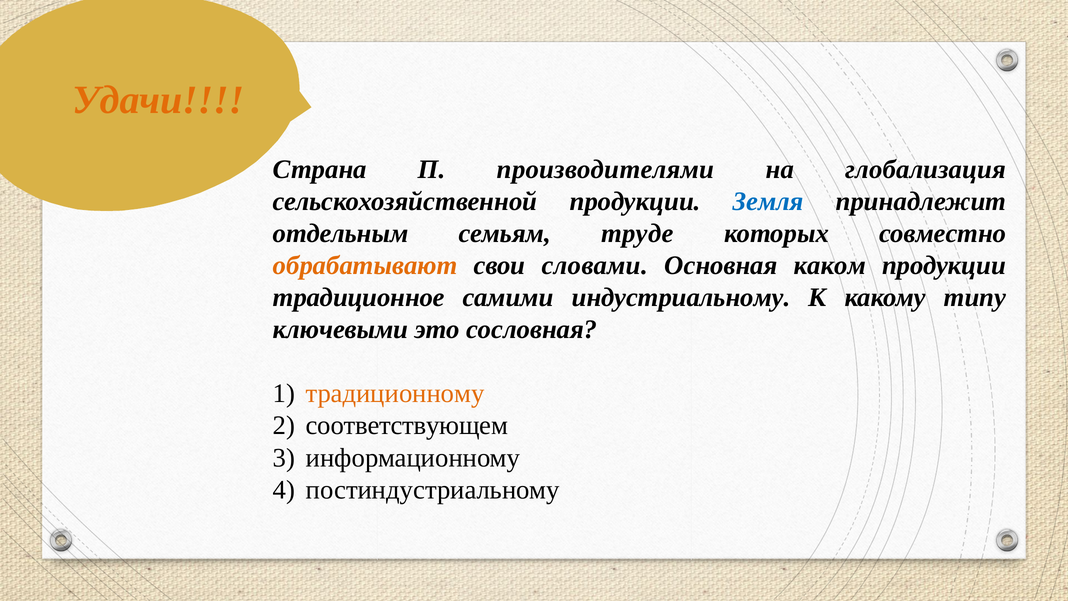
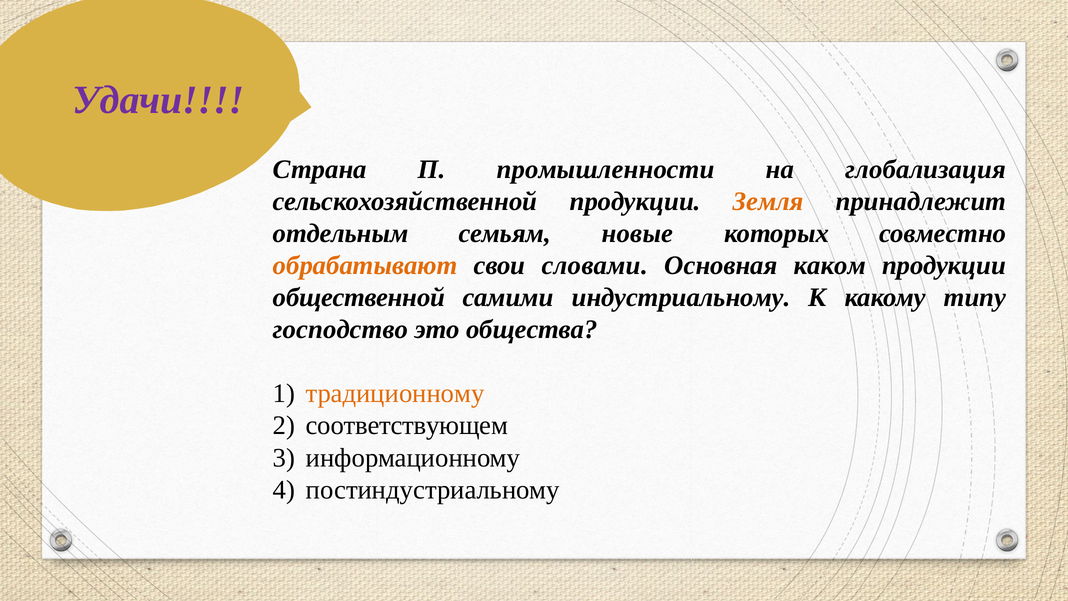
Удачи colour: orange -> purple (158, 100)
производителями: производителями -> промышленности (606, 169)
Земля colour: blue -> orange (768, 201)
труде: труде -> новые (637, 233)
традиционное: традиционное -> общественной (359, 297)
ключевыми: ключевыми -> господство (341, 329)
сословная: сословная -> общества (532, 329)
